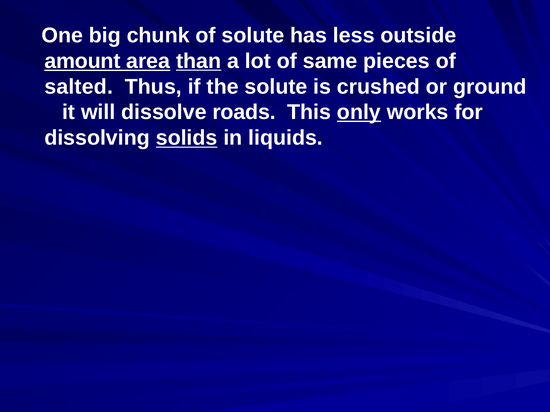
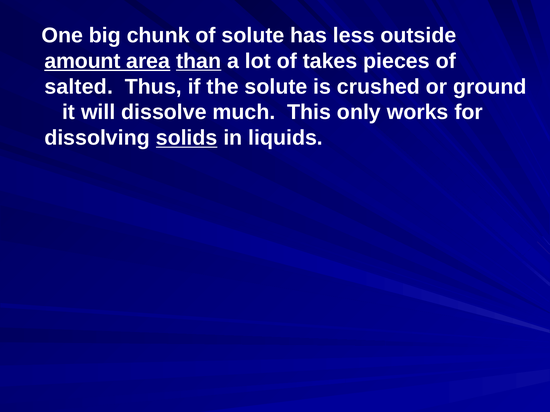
same: same -> takes (330, 61)
roads: roads -> much (244, 112)
only underline: present -> none (359, 112)
